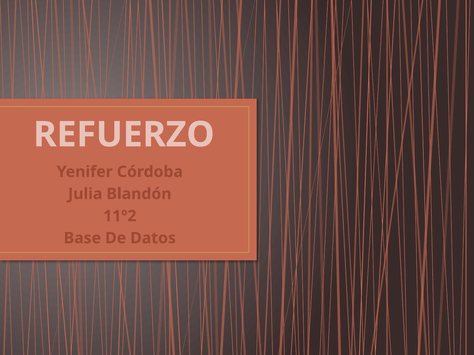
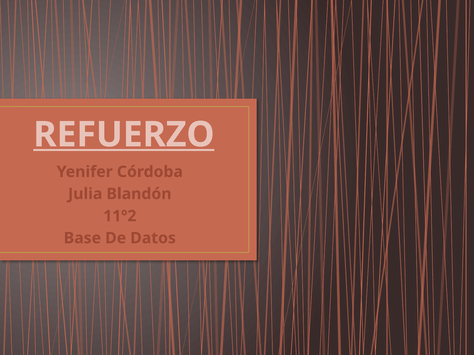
REFUERZO underline: none -> present (124, 135)
